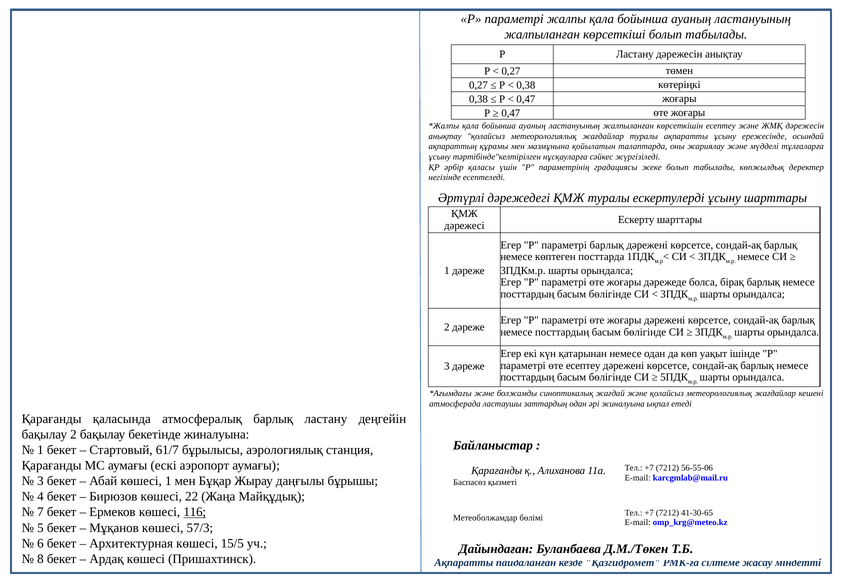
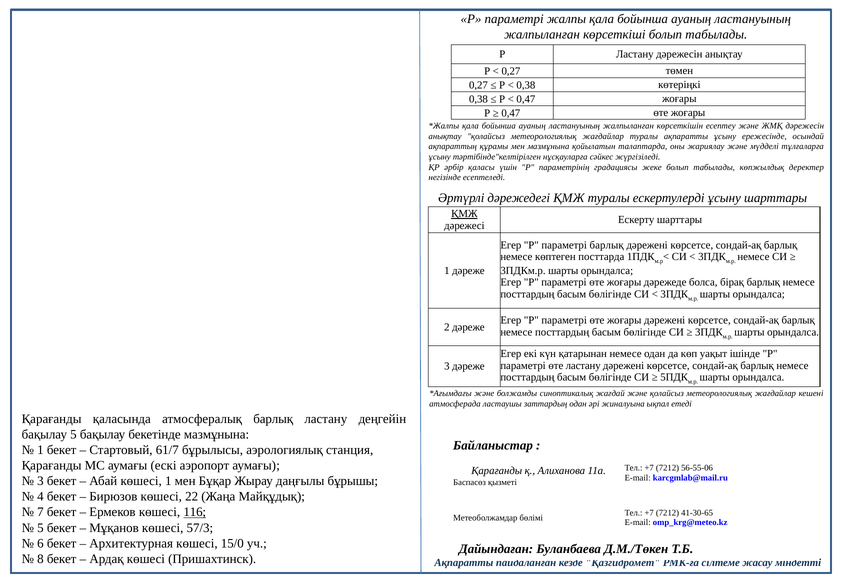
ҚМЖ underline: none -> present (464, 214)
өте есептеу: есептеу -> ластану (583, 365)
бақылау 2: 2 -> 5 (73, 434)
бекетінде жиналуына: жиналуына -> мазмұнына (217, 434)
15/5: 15/5 -> 15/0 (232, 543)
